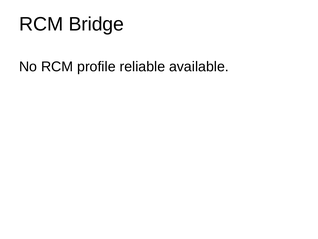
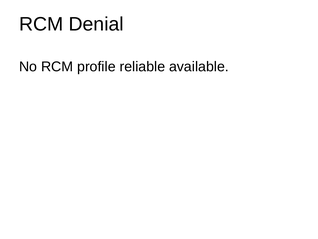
Bridge: Bridge -> Denial (96, 24)
